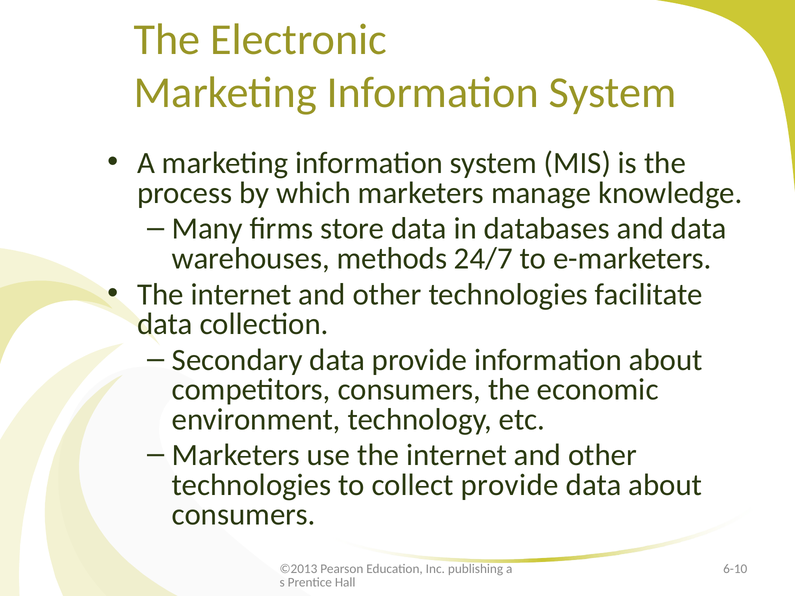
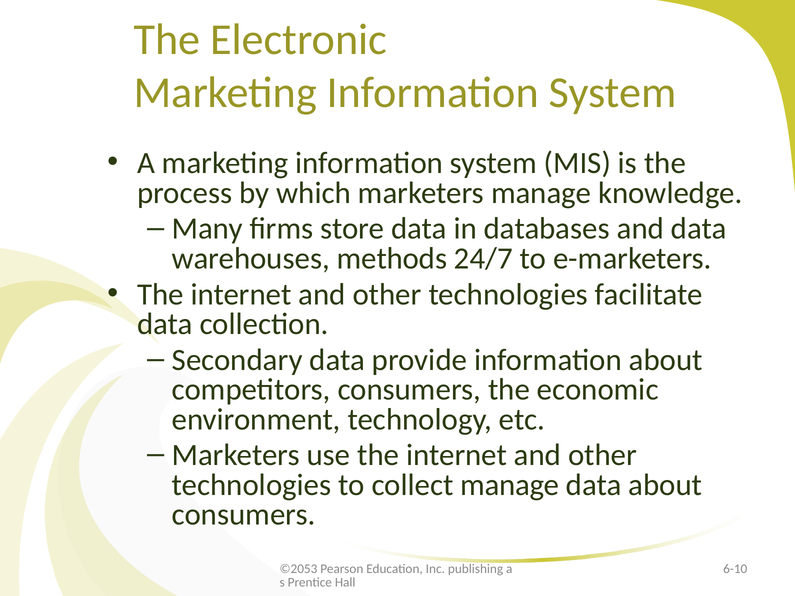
collect provide: provide -> manage (510, 485)
©2013: ©2013 -> ©2053 (298, 569)
